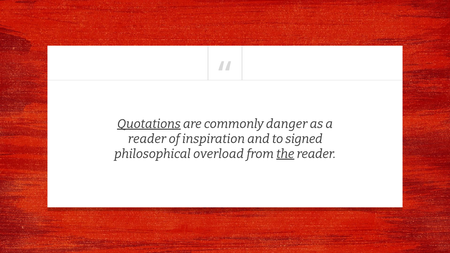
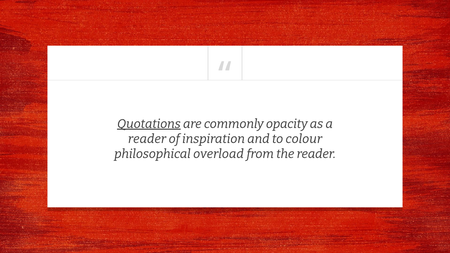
danger: danger -> opacity (287, 124)
signed: signed -> colour (304, 139)
the underline: present -> none (285, 154)
